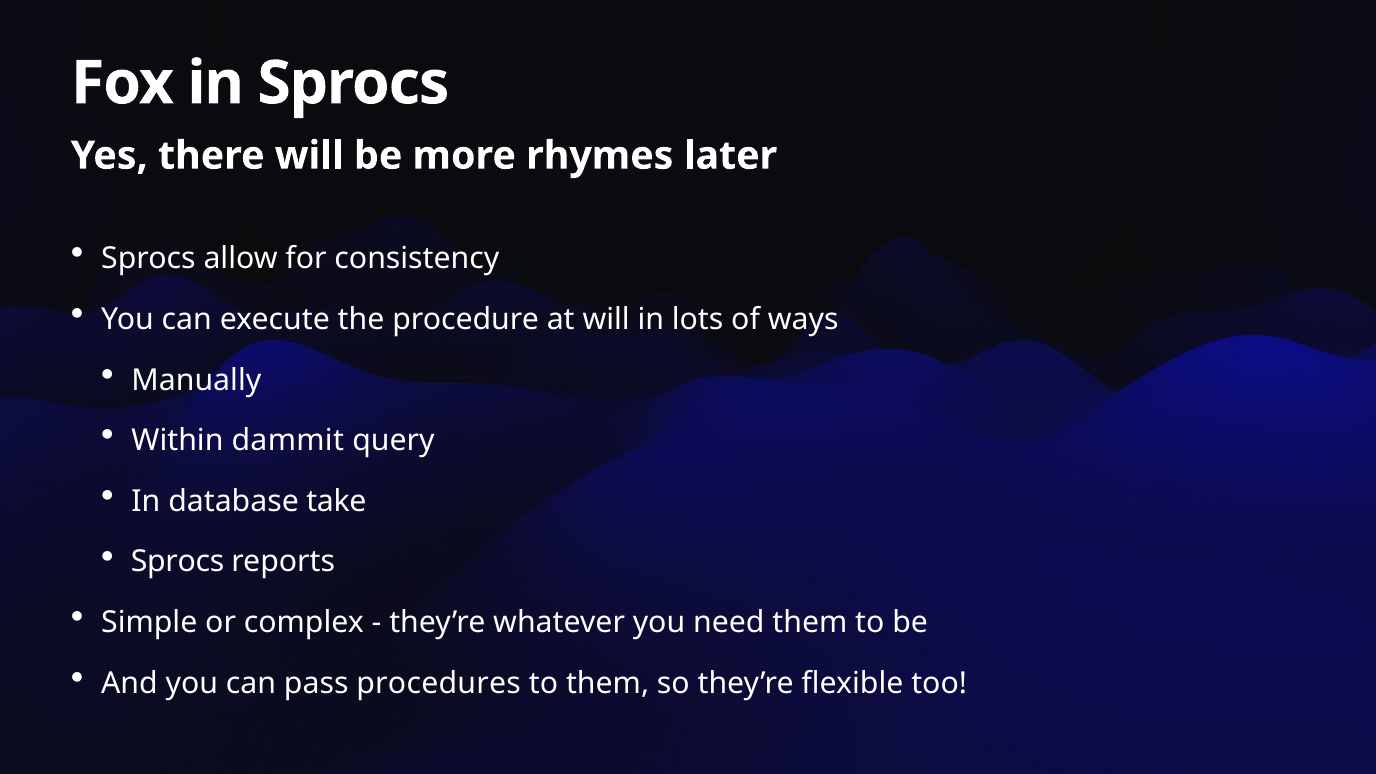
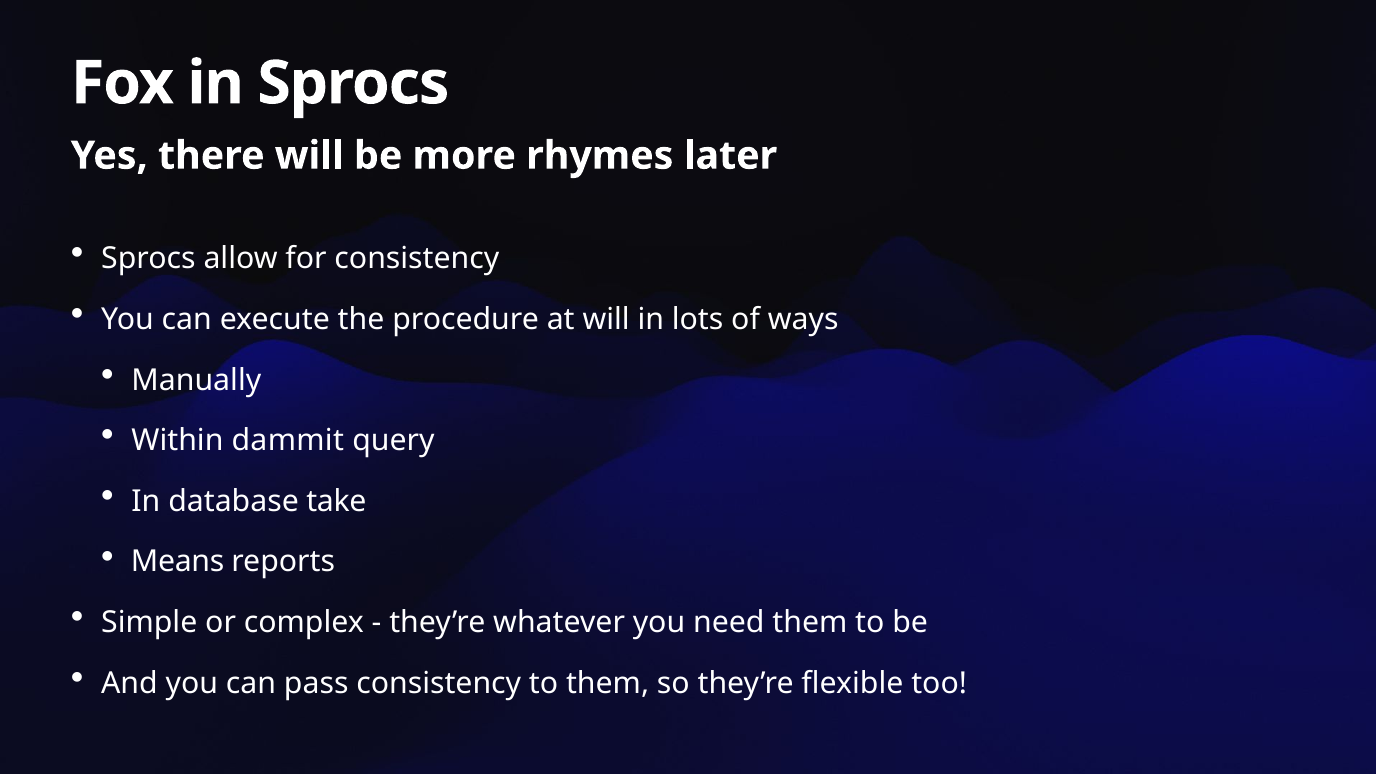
Sprocs: Sprocs -> Means (178, 562)
pass procedures: procedures -> consistency (439, 683)
